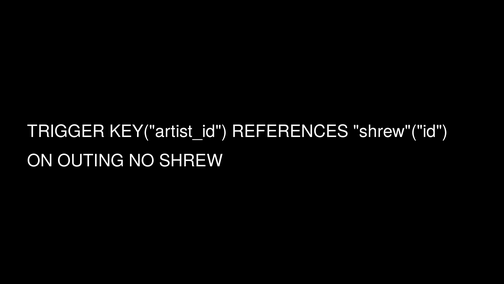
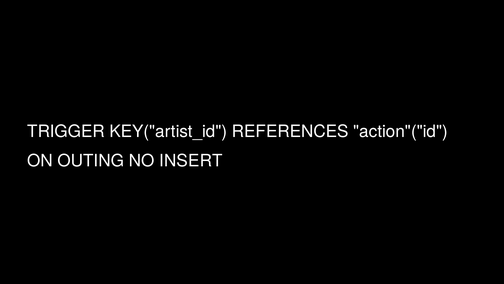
shrew"("id: shrew"("id -> action"("id (401, 131)
SHREW: SHREW -> INSERT (191, 161)
